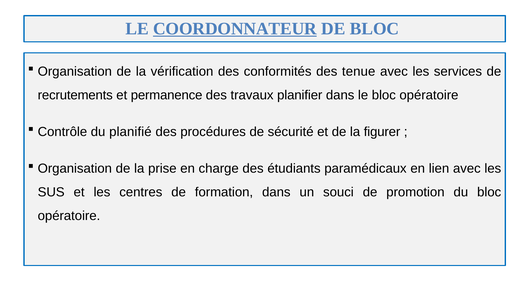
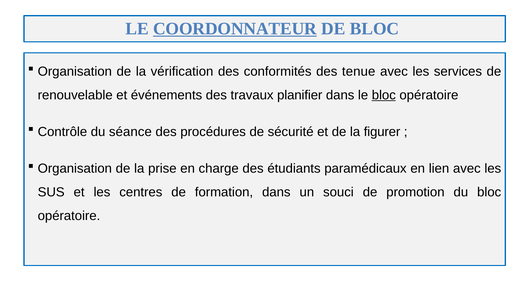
recrutements: recrutements -> renouvelable (75, 95)
permanence: permanence -> événements (167, 95)
bloc underline: none -> present (384, 95)
planifié: planifié -> séance (130, 132)
